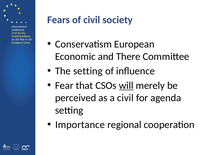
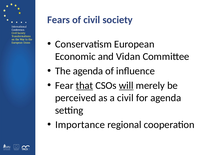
There: There -> Vidan (128, 57)
The setting: setting -> agenda (88, 71)
that underline: none -> present (84, 86)
